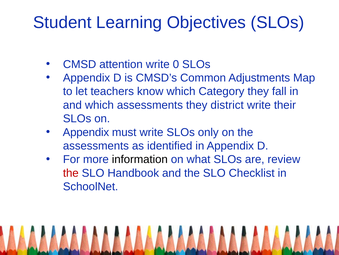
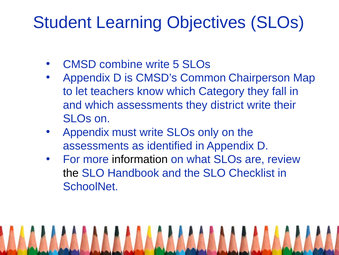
attention: attention -> combine (121, 64)
0: 0 -> 5 (176, 64)
Adjustments: Adjustments -> Chairperson (259, 78)
the colour: red -> black (71, 173)
